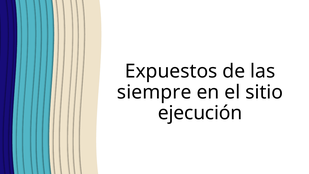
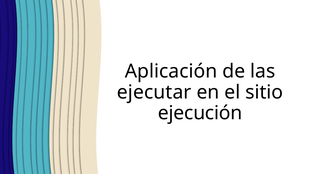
Expuestos: Expuestos -> Aplicación (171, 71)
siempre: siempre -> ejecutar (154, 92)
